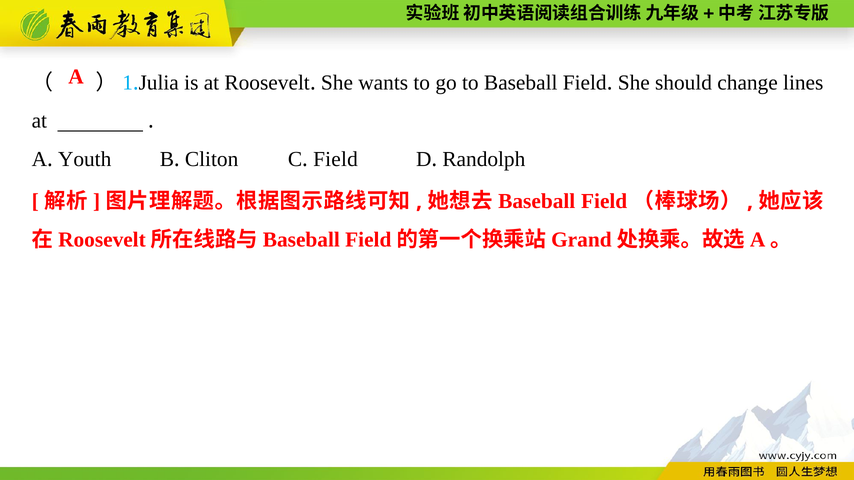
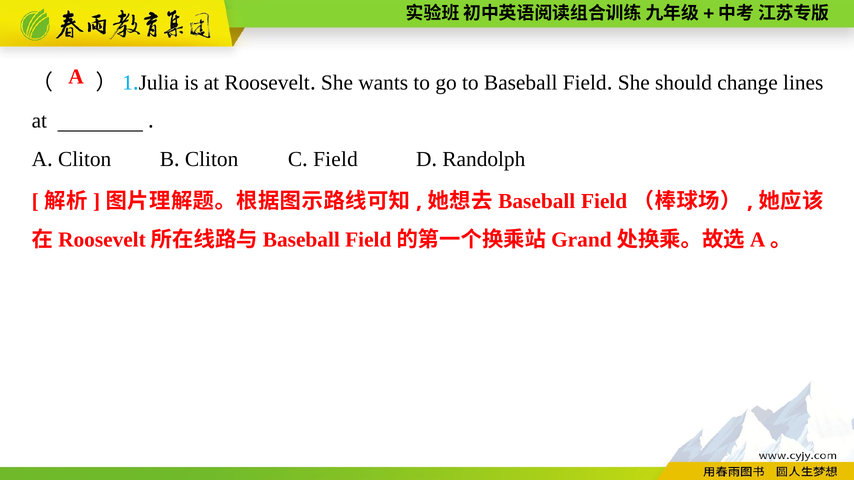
Youth: Youth -> Cliton (85, 159)
